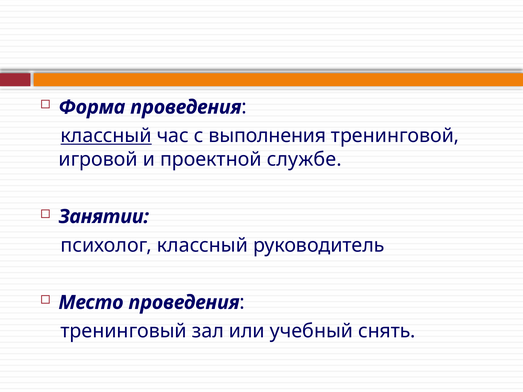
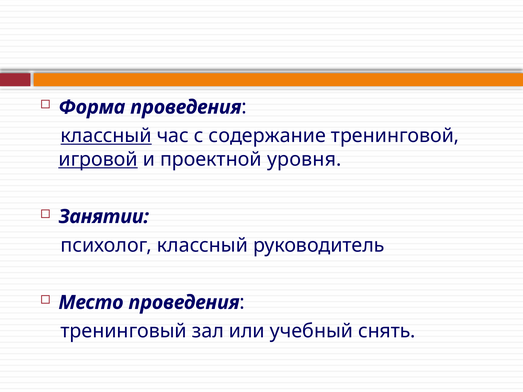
выполнения: выполнения -> содержание (267, 136)
игровой underline: none -> present (98, 159)
службе: службе -> уровня (304, 159)
